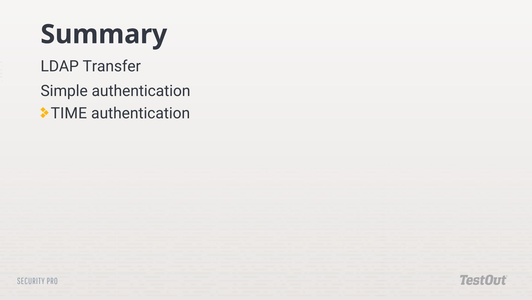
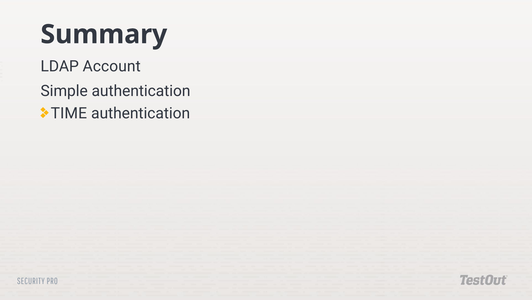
Transfer: Transfer -> Account (112, 66)
